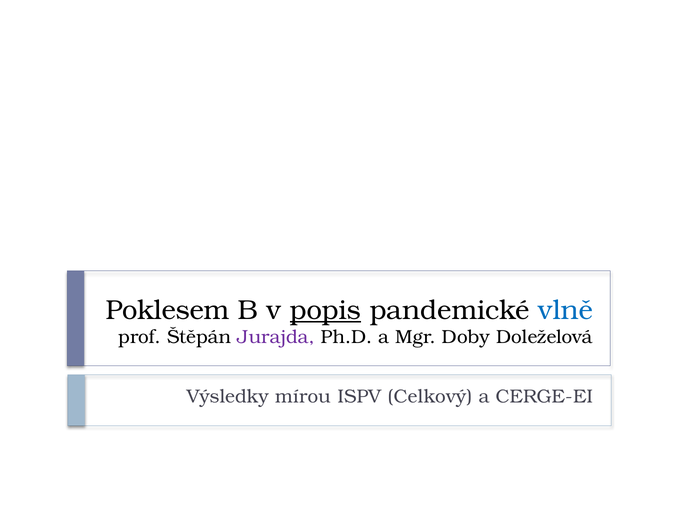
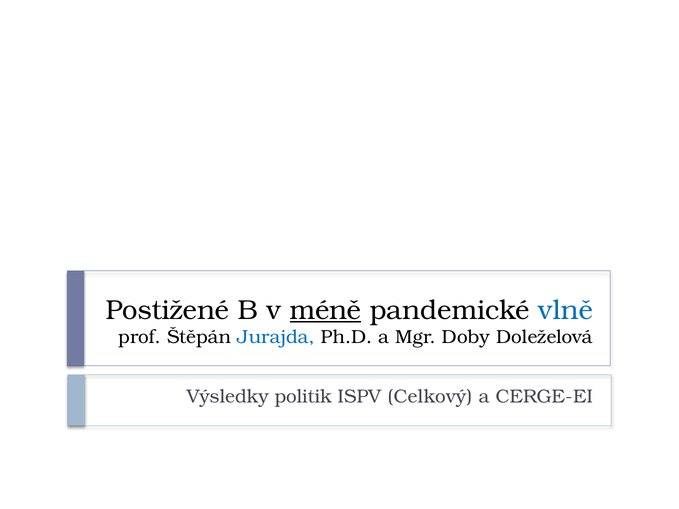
Poklesem: Poklesem -> Postižené (167, 310)
popis: popis -> méně (325, 310)
Jurajda colour: purple -> blue (276, 337)
mírou: mírou -> politik (303, 397)
